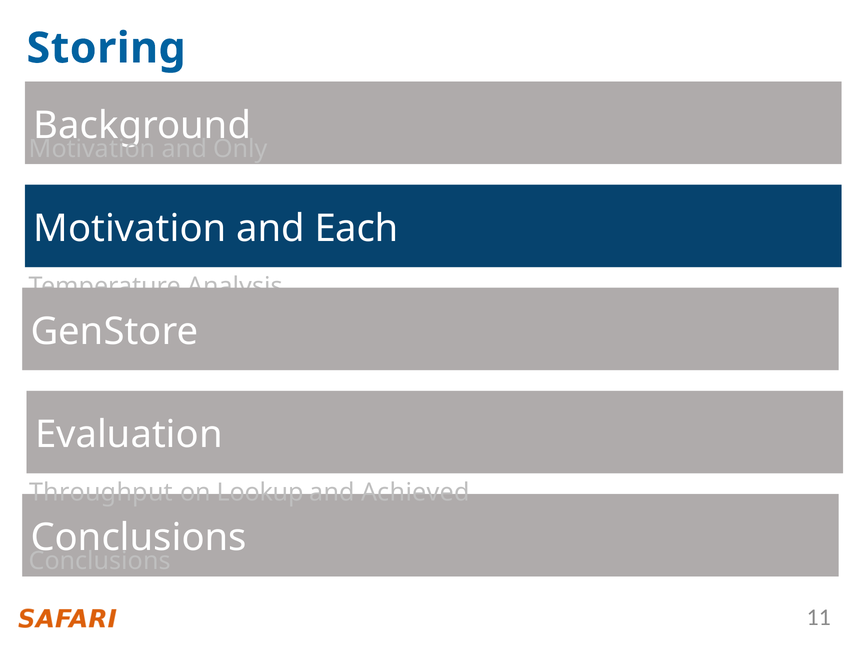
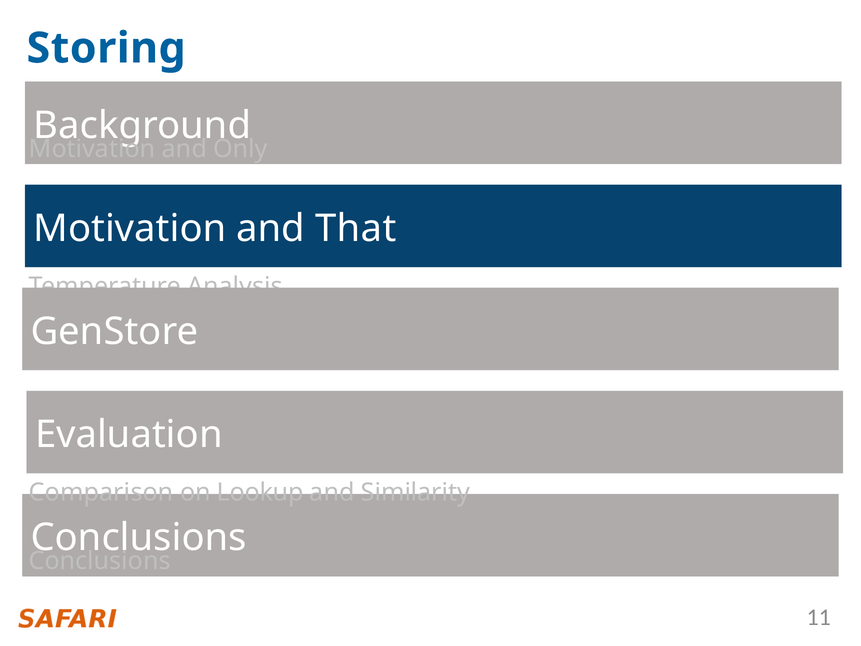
Each: Each -> That (356, 228)
Throughput: Throughput -> Comparison (101, 492)
Achieved: Achieved -> Similarity (415, 492)
